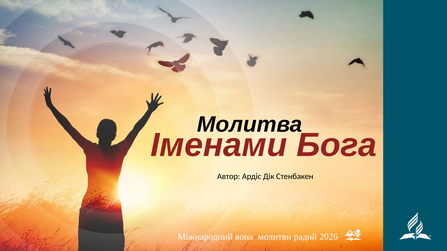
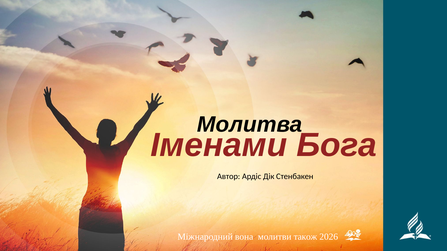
радий: радий -> також (305, 237)
